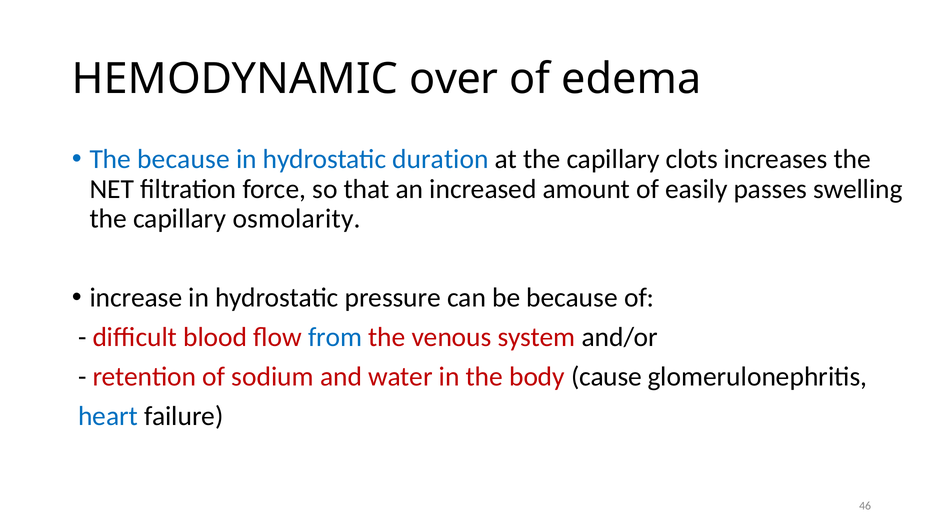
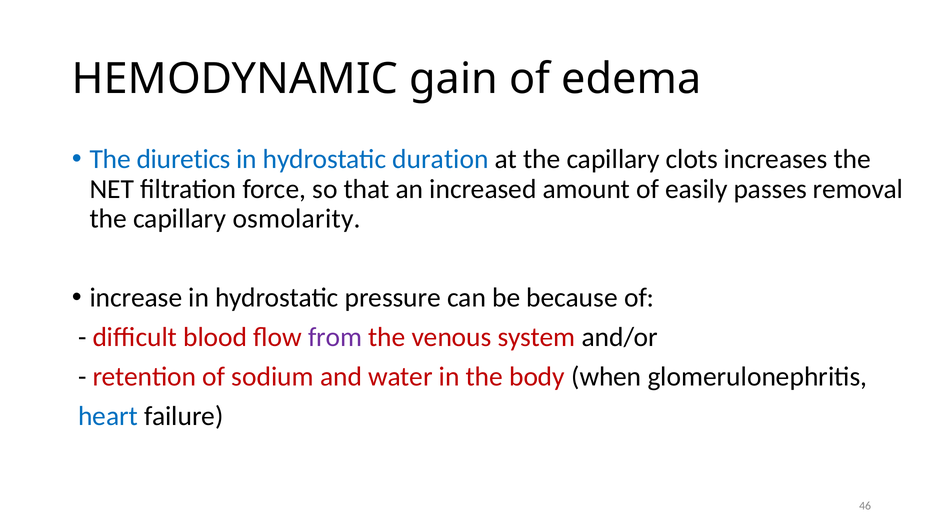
over: over -> gain (454, 79)
The because: because -> diuretics (184, 159)
swelling: swelling -> removal (858, 189)
from colour: blue -> purple (335, 337)
cause: cause -> when (606, 377)
